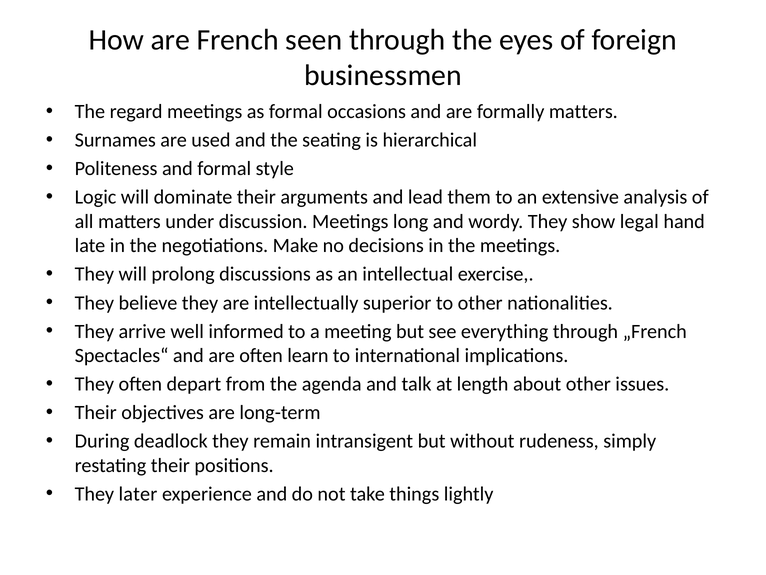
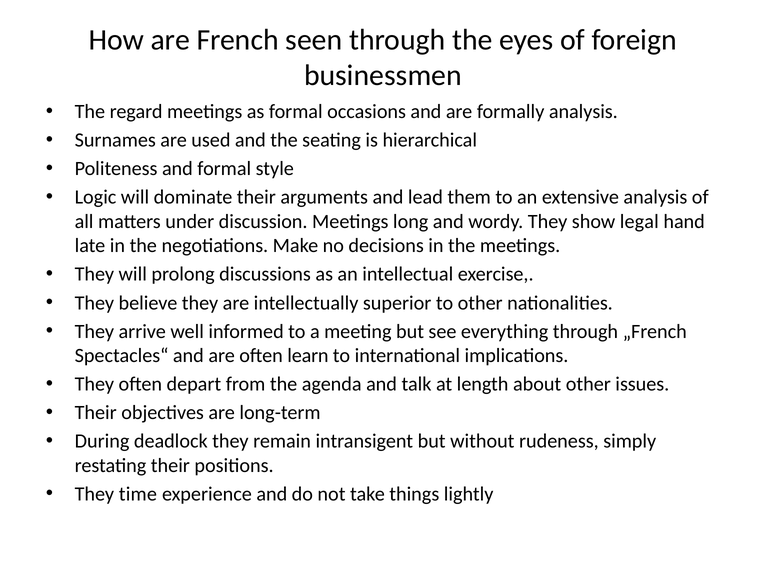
formally matters: matters -> analysis (583, 112)
later: later -> time (138, 494)
